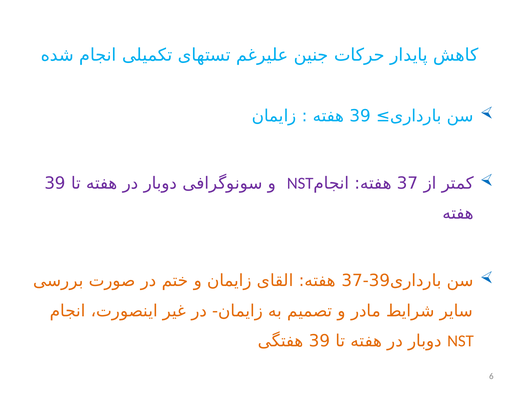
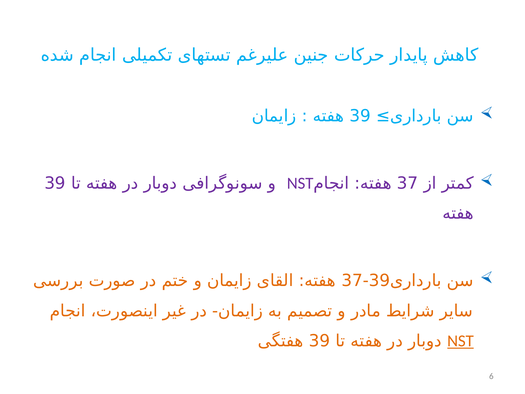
NST underline: none -> present (460, 341)
